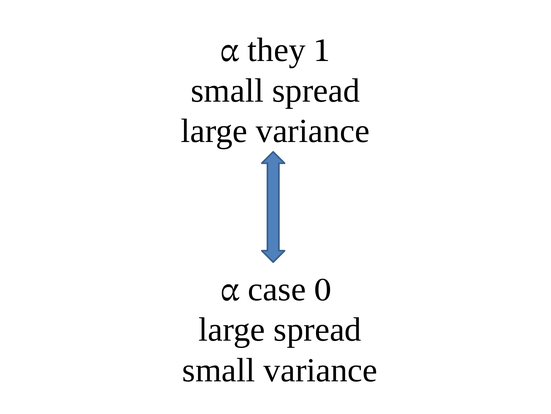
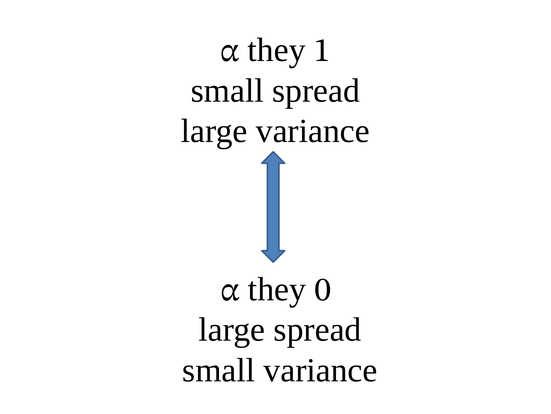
case: case -> they (277, 289)
